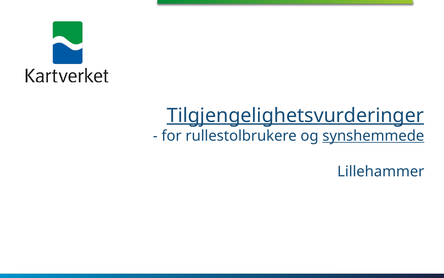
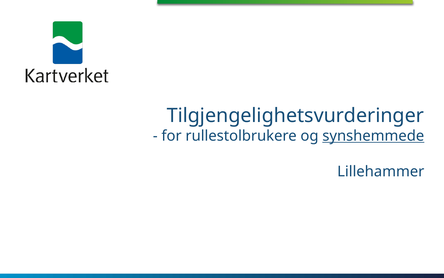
Tilgjengelighetsvurderinger underline: present -> none (295, 115)
